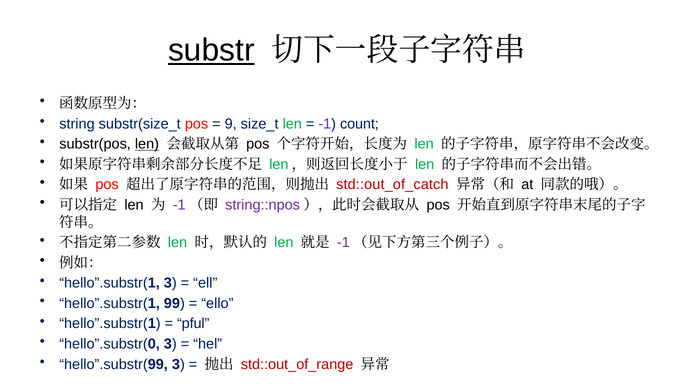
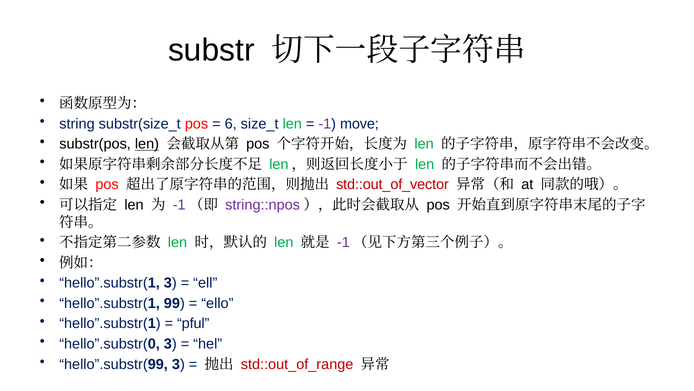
substr underline: present -> none (211, 50)
9: 9 -> 6 (231, 124)
count: count -> move (359, 124)
std::out_of_catch: std::out_of_catch -> std::out_of_vector (392, 184)
